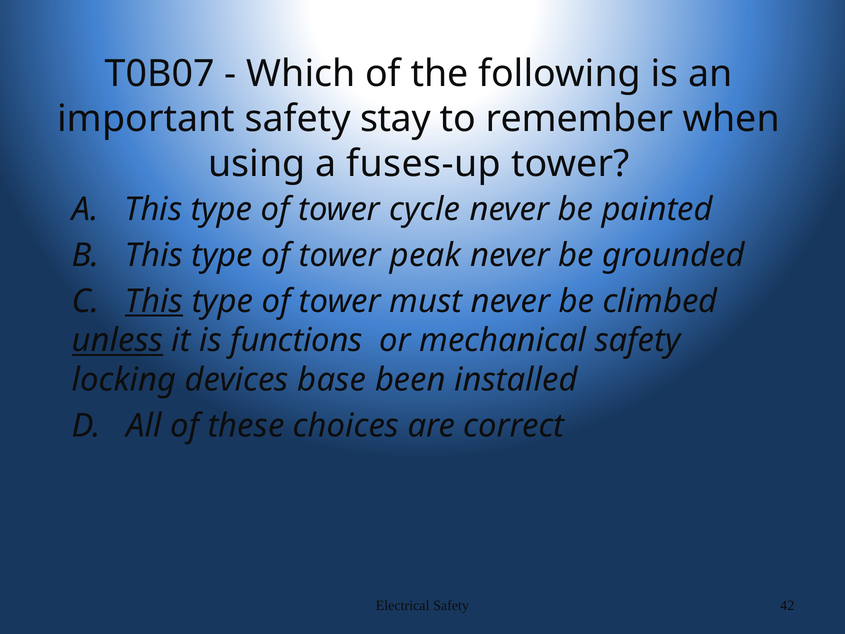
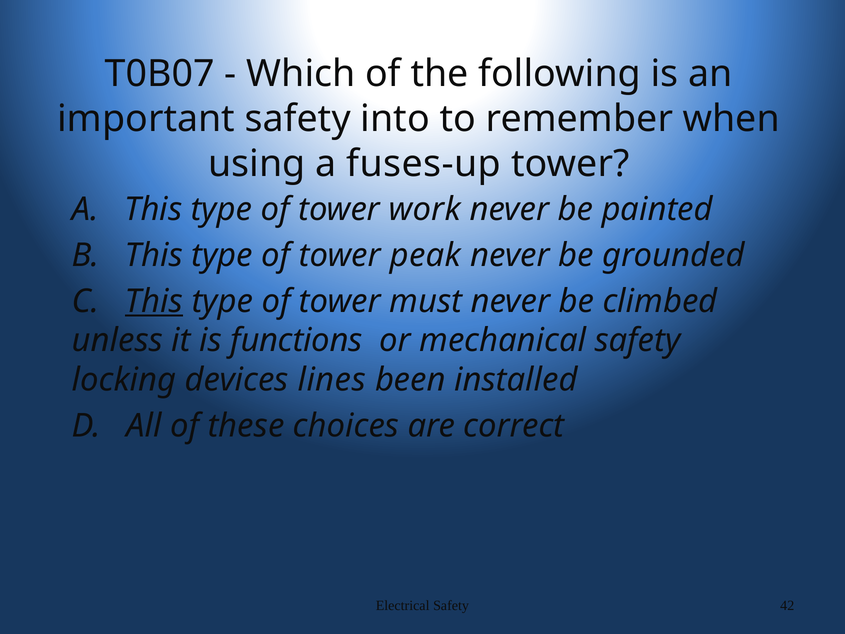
stay: stay -> into (395, 119)
cycle: cycle -> work (425, 209)
unless underline: present -> none (117, 340)
base: base -> lines (332, 380)
